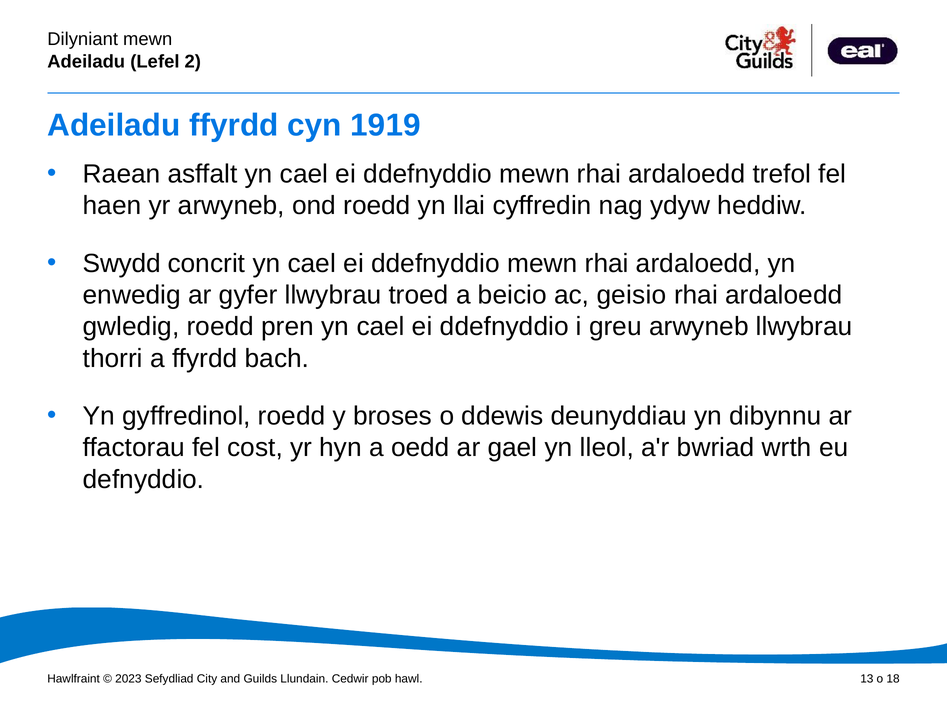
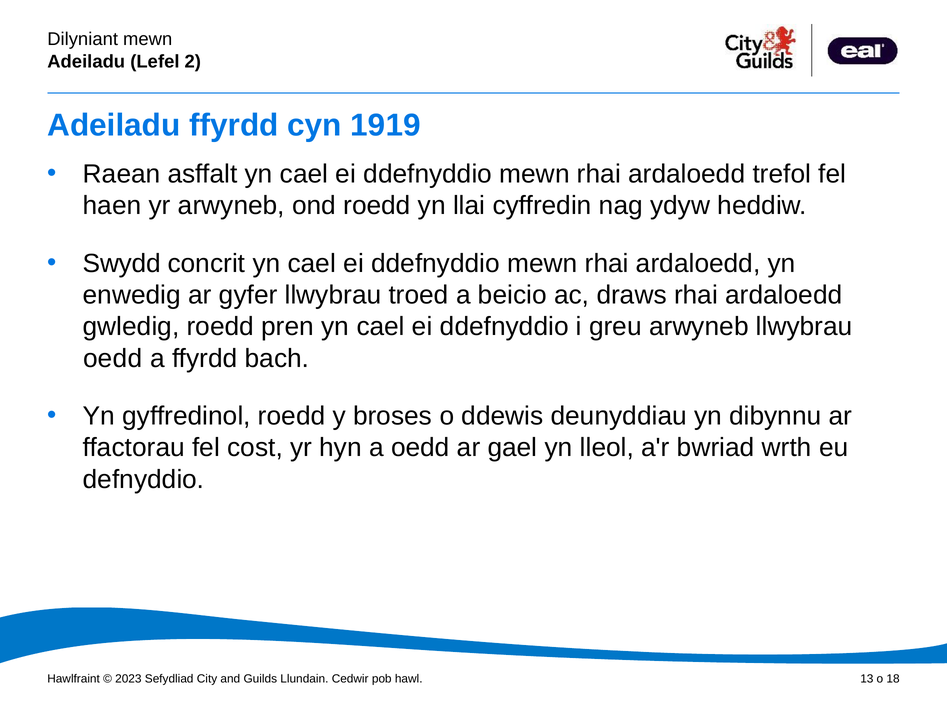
geisio: geisio -> draws (632, 295)
thorri: thorri -> oedd (113, 358)
